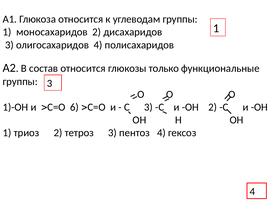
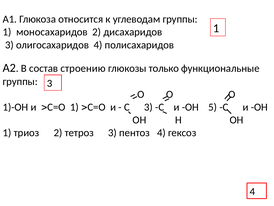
состав относится: относится -> строению (83, 68)
С=О 6: 6 -> 1 (74, 107)
ОН 2: 2 -> 5 (213, 107)
